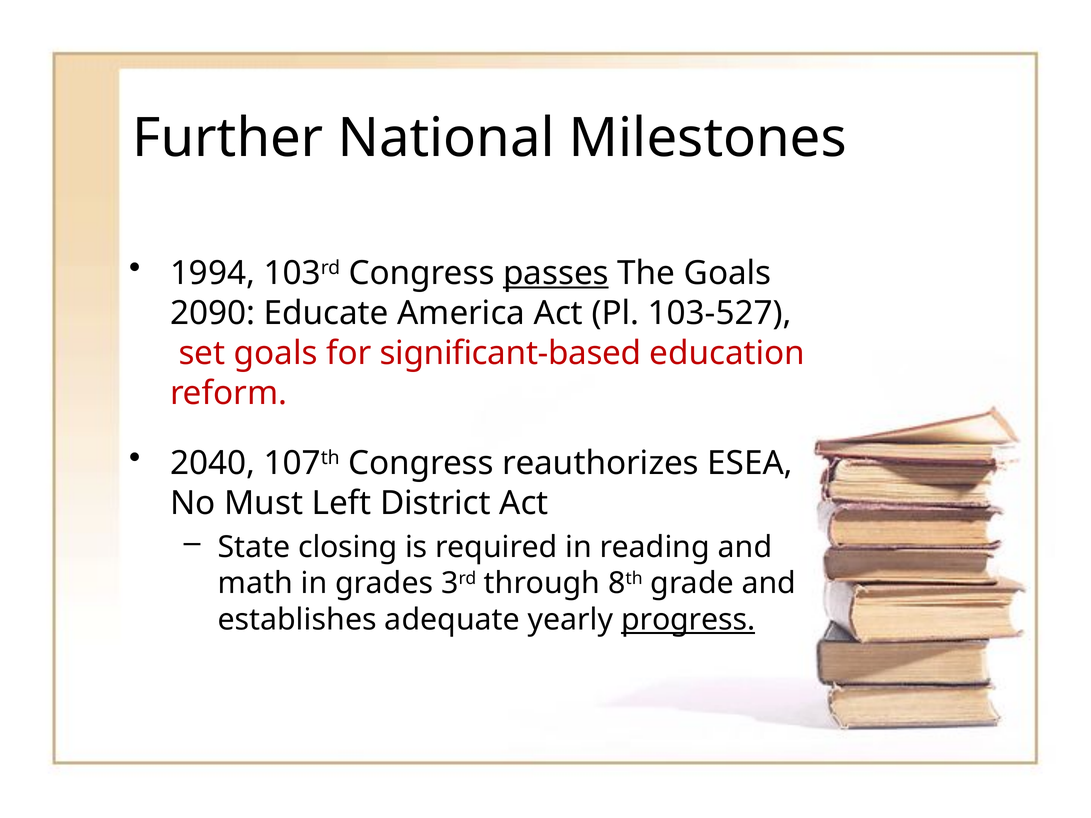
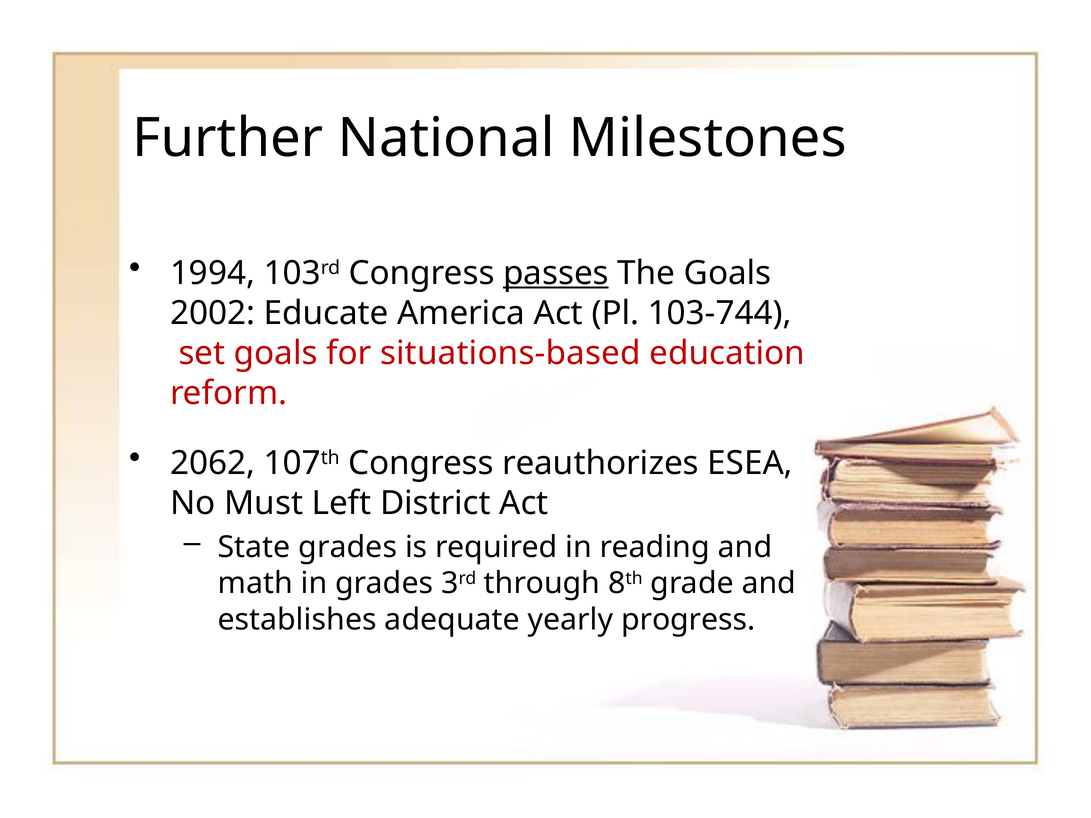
2090: 2090 -> 2002 (213, 313)
103-527: 103-527 -> 103-744 (720, 313)
significant-based: significant-based -> situations-based (510, 353)
2040: 2040 -> 2062 (213, 463)
State closing: closing -> grades (348, 547)
progress underline: present -> none (688, 620)
